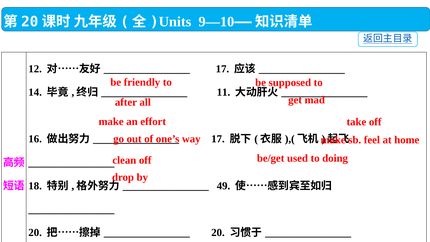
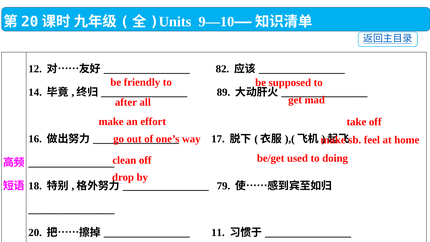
17: 17 -> 82 (222, 69)
11: 11 -> 89 (223, 92)
49: 49 -> 79 (224, 186)
20: 20 -> 11 (218, 233)
